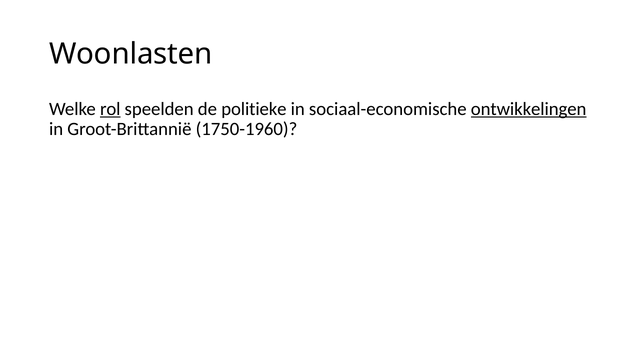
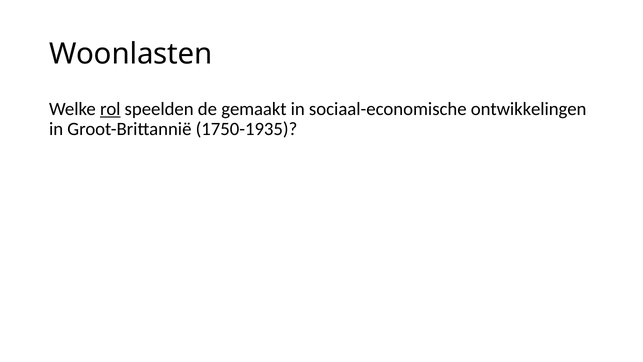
politieke: politieke -> gemaakt (254, 109)
ontwikkelingen underline: present -> none (529, 109)
1750-1960: 1750-1960 -> 1750-1935 (246, 129)
